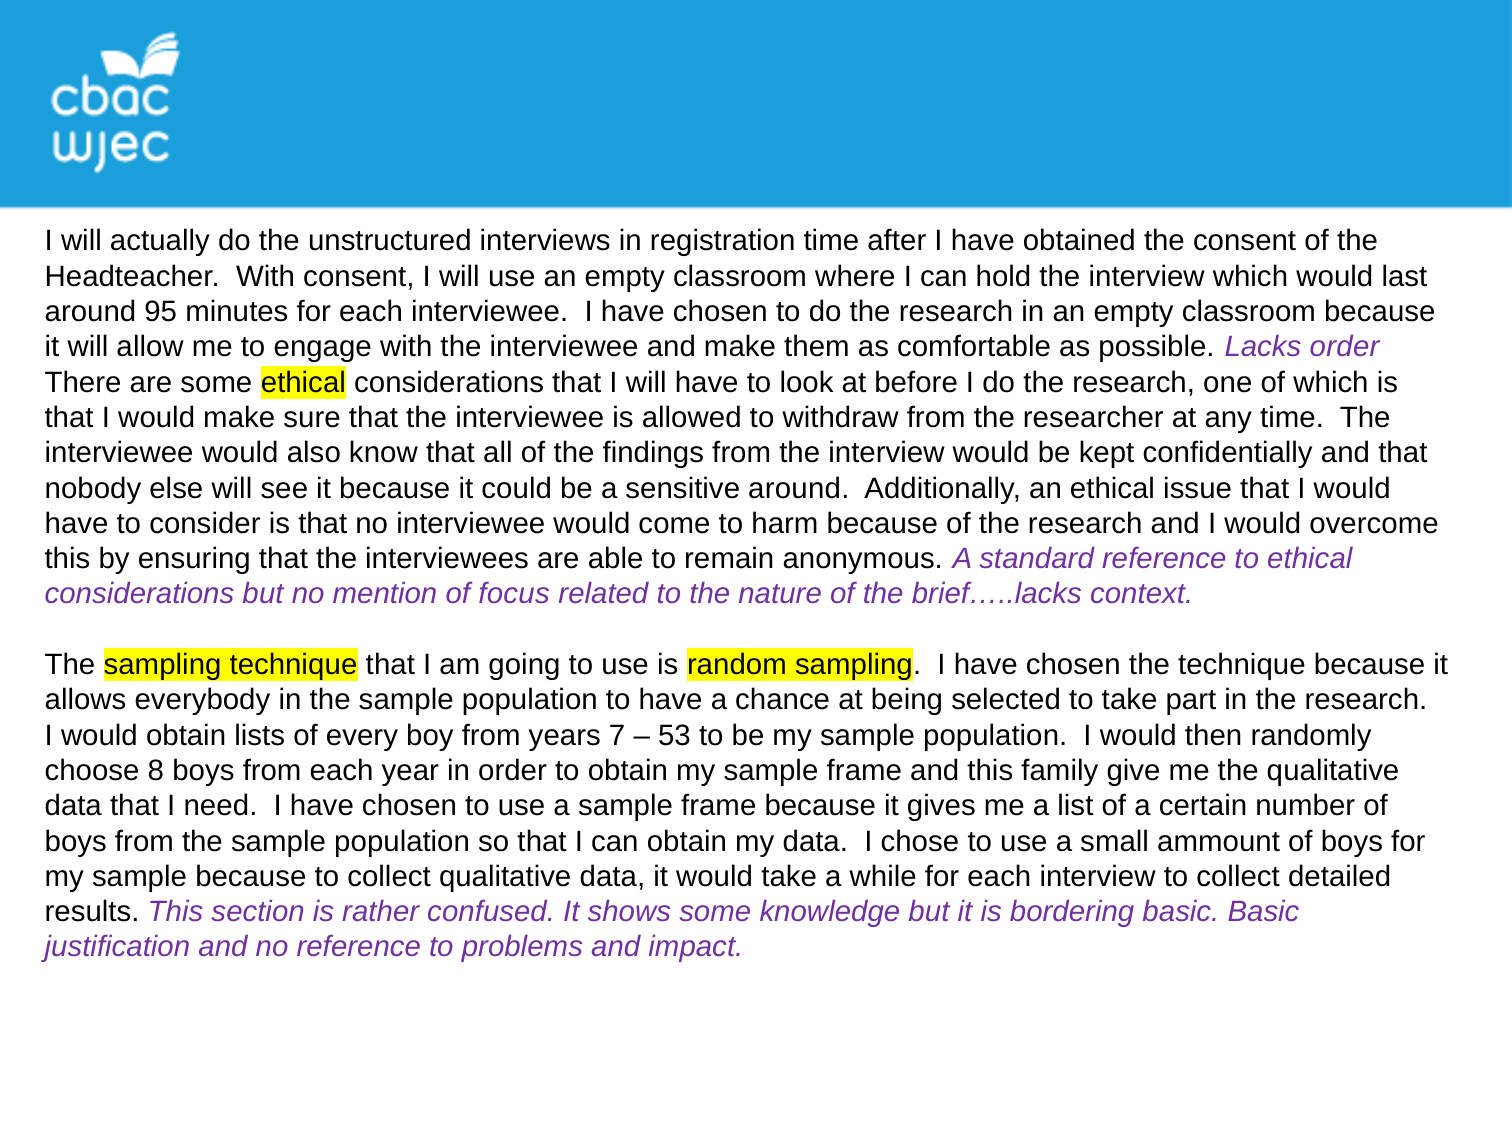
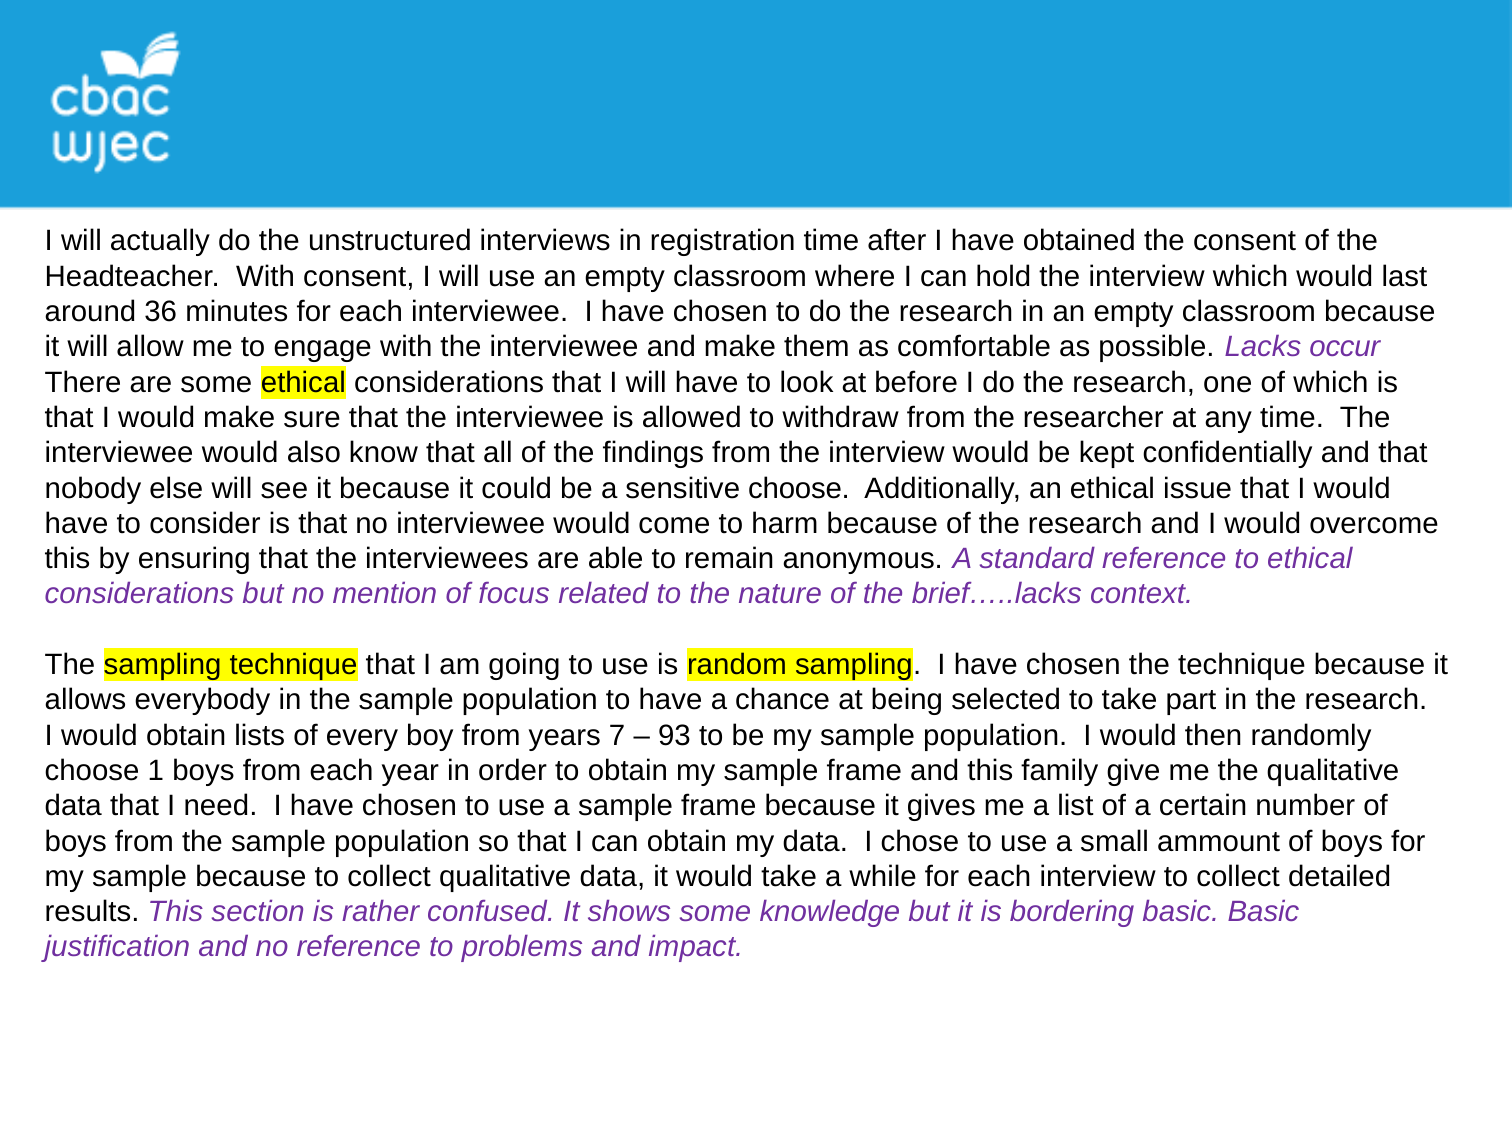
95: 95 -> 36 (161, 312)
Lacks order: order -> occur (1345, 347)
sensitive around: around -> choose (799, 488)
53: 53 -> 93 (674, 735)
8: 8 -> 1 (156, 771)
